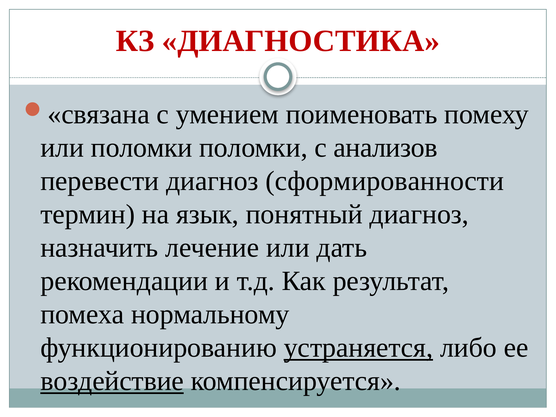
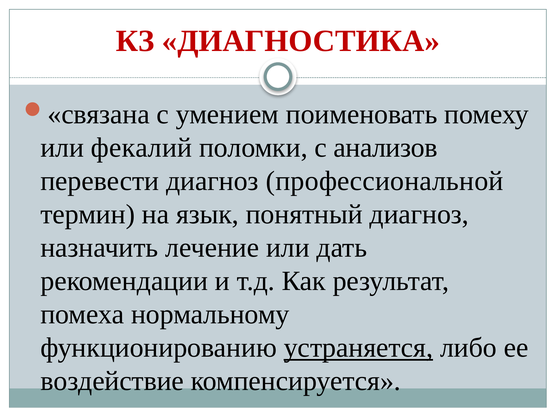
или поломки: поломки -> фекалий (141, 148)
сформированности: сформированности -> профессиональной (385, 181)
воздействие underline: present -> none (112, 381)
